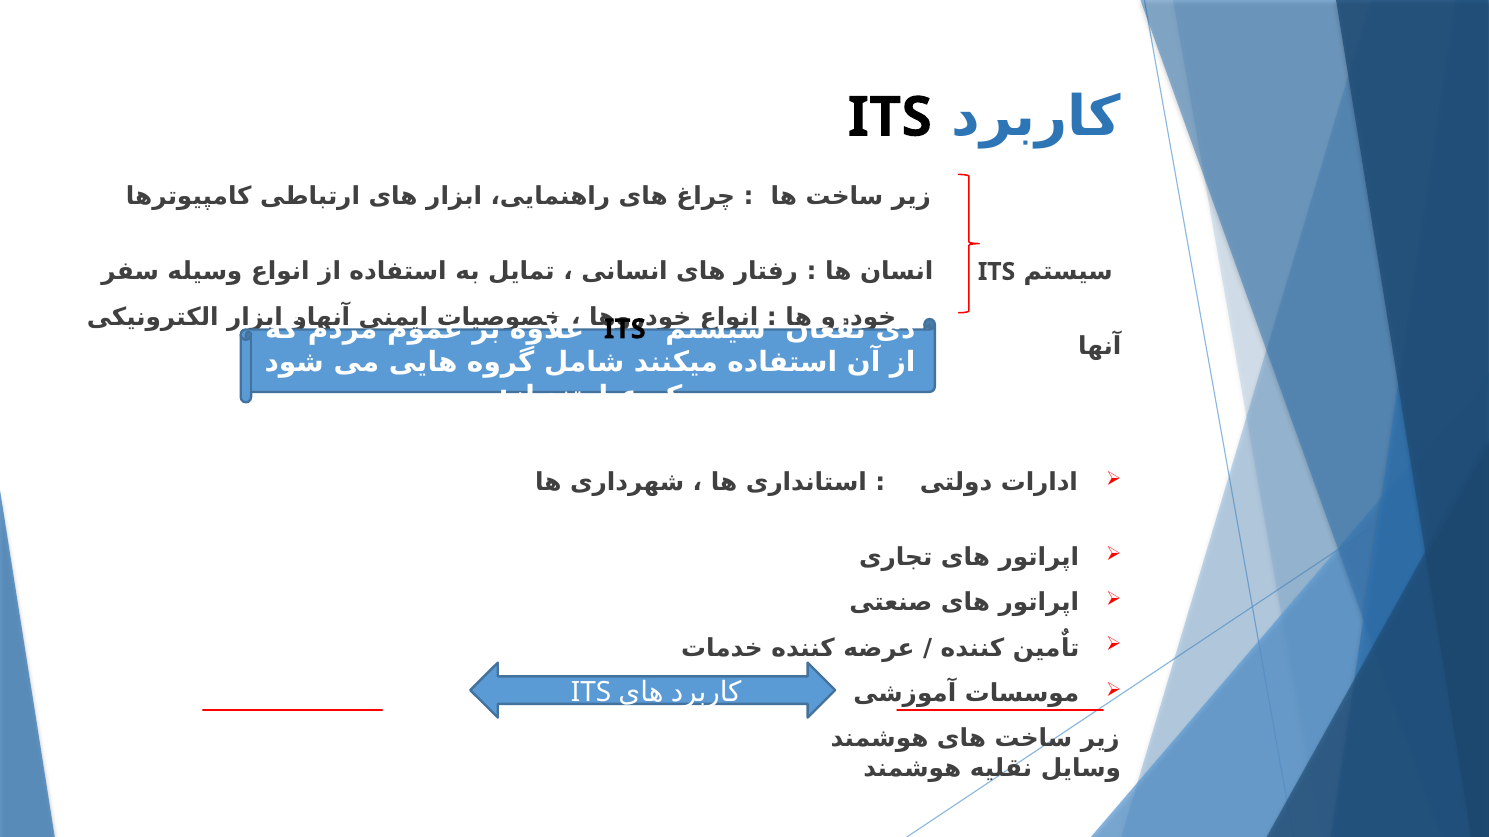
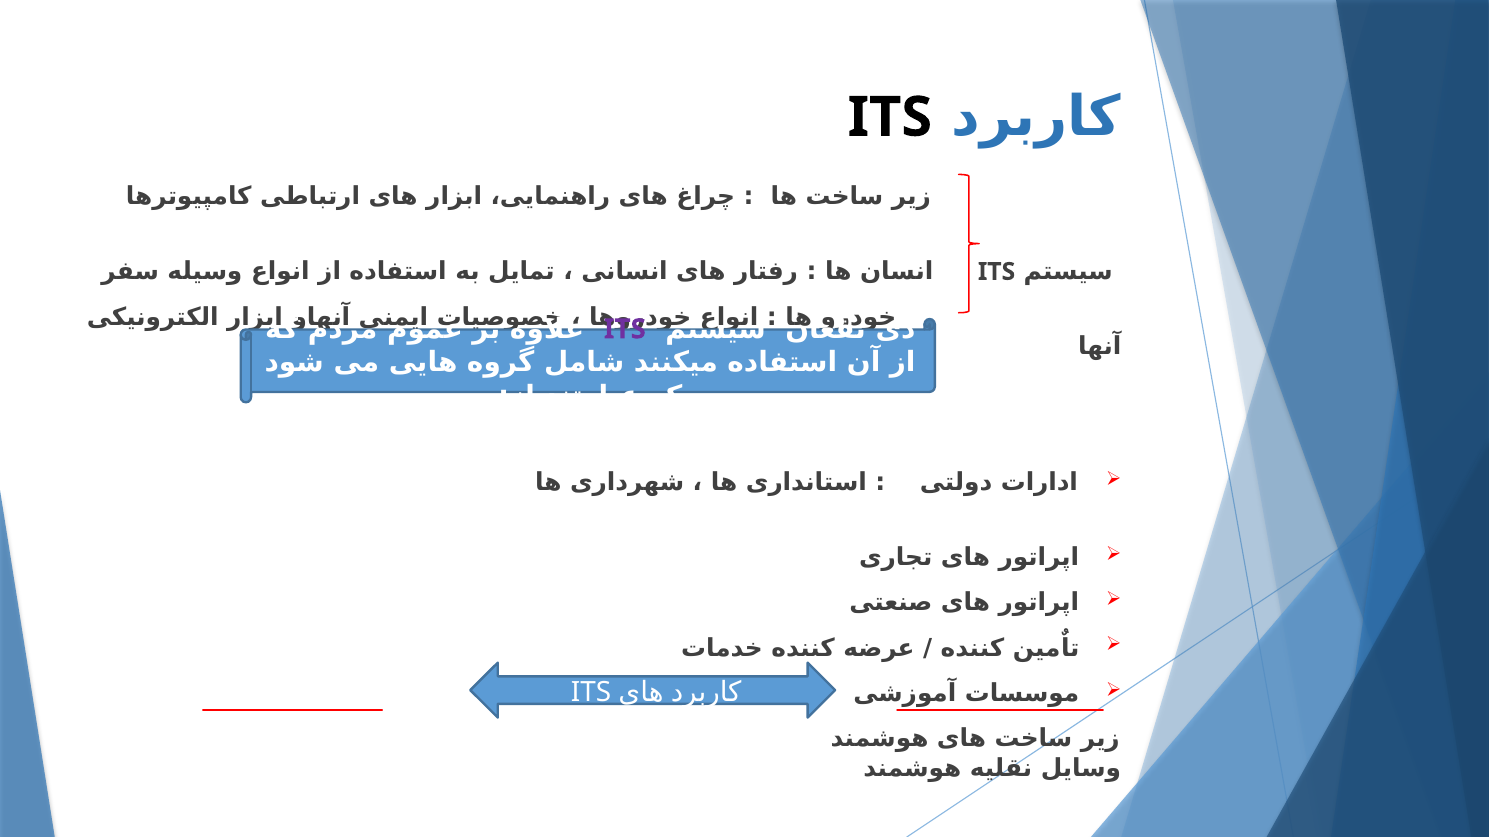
ITS colour: black -> purple (625, 329)
